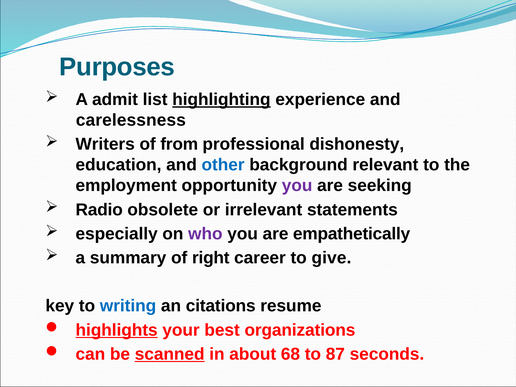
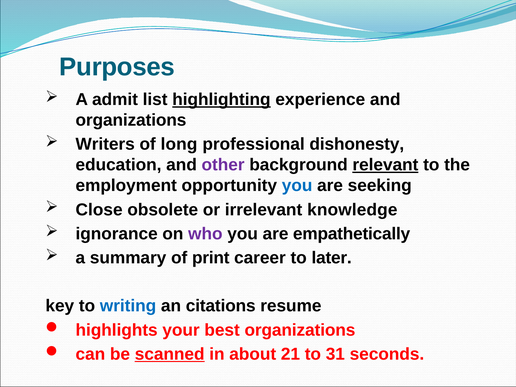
carelessness: carelessness -> organizations (131, 120)
from: from -> long (179, 144)
other colour: blue -> purple (223, 165)
relevant underline: none -> present (385, 165)
you colour: purple -> blue (297, 186)
Radio: Radio -> Close (99, 210)
statements: statements -> knowledge (352, 210)
especially: especially -> ignorance (117, 234)
right: right -> print (211, 258)
give: give -> later (332, 258)
highlights underline: present -> none (117, 330)
68: 68 -> 21 (290, 354)
87: 87 -> 31 (335, 354)
